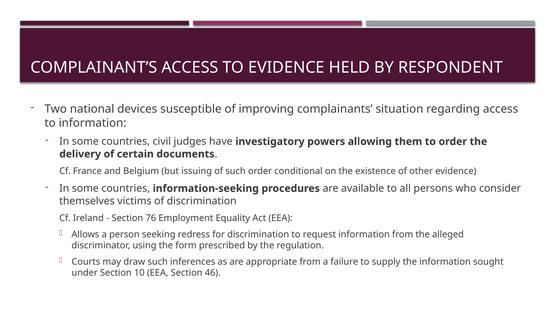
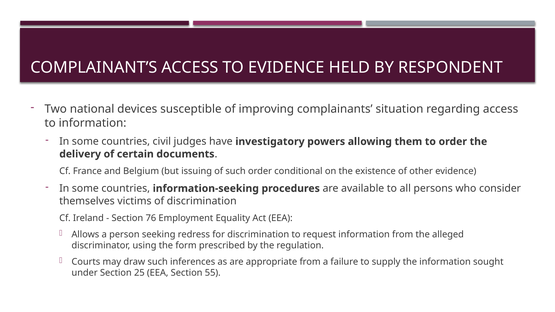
10: 10 -> 25 (139, 273)
46: 46 -> 55 (213, 273)
